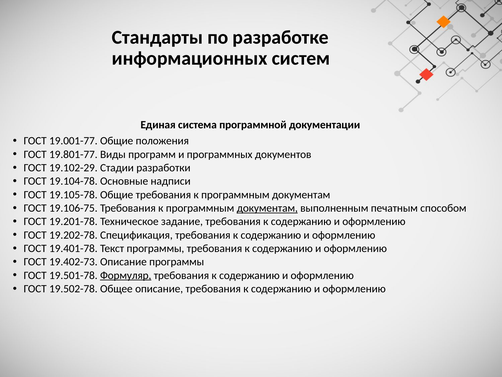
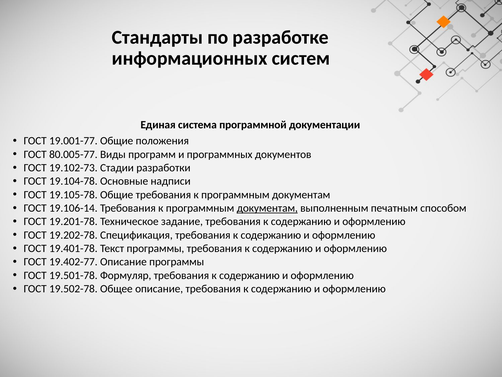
19.801-77: 19.801-77 -> 80.005-77 (73, 154)
19.102-29: 19.102-29 -> 19.102-73 (73, 168)
19.106-75: 19.106-75 -> 19.106-14 (73, 208)
19.402-73: 19.402-73 -> 19.402-77 (73, 262)
Формуляр underline: present -> none (126, 275)
